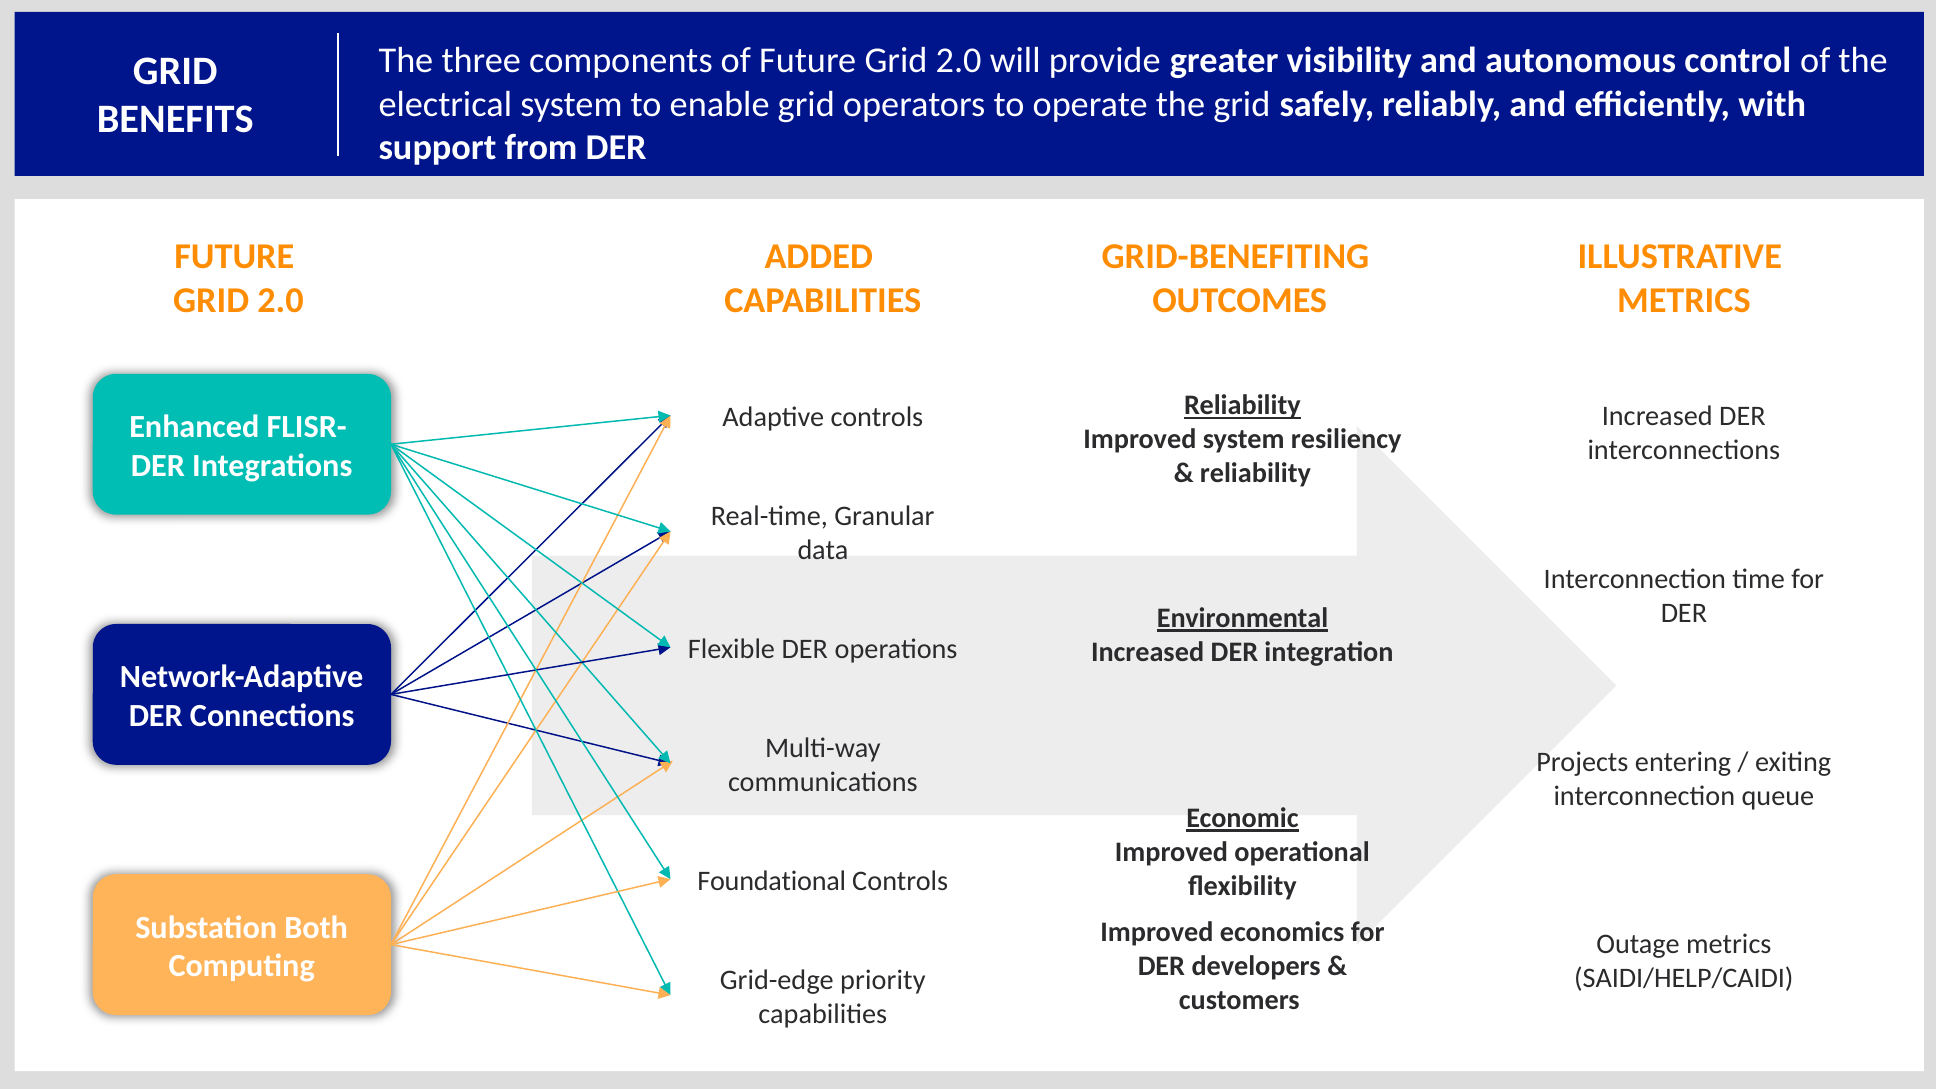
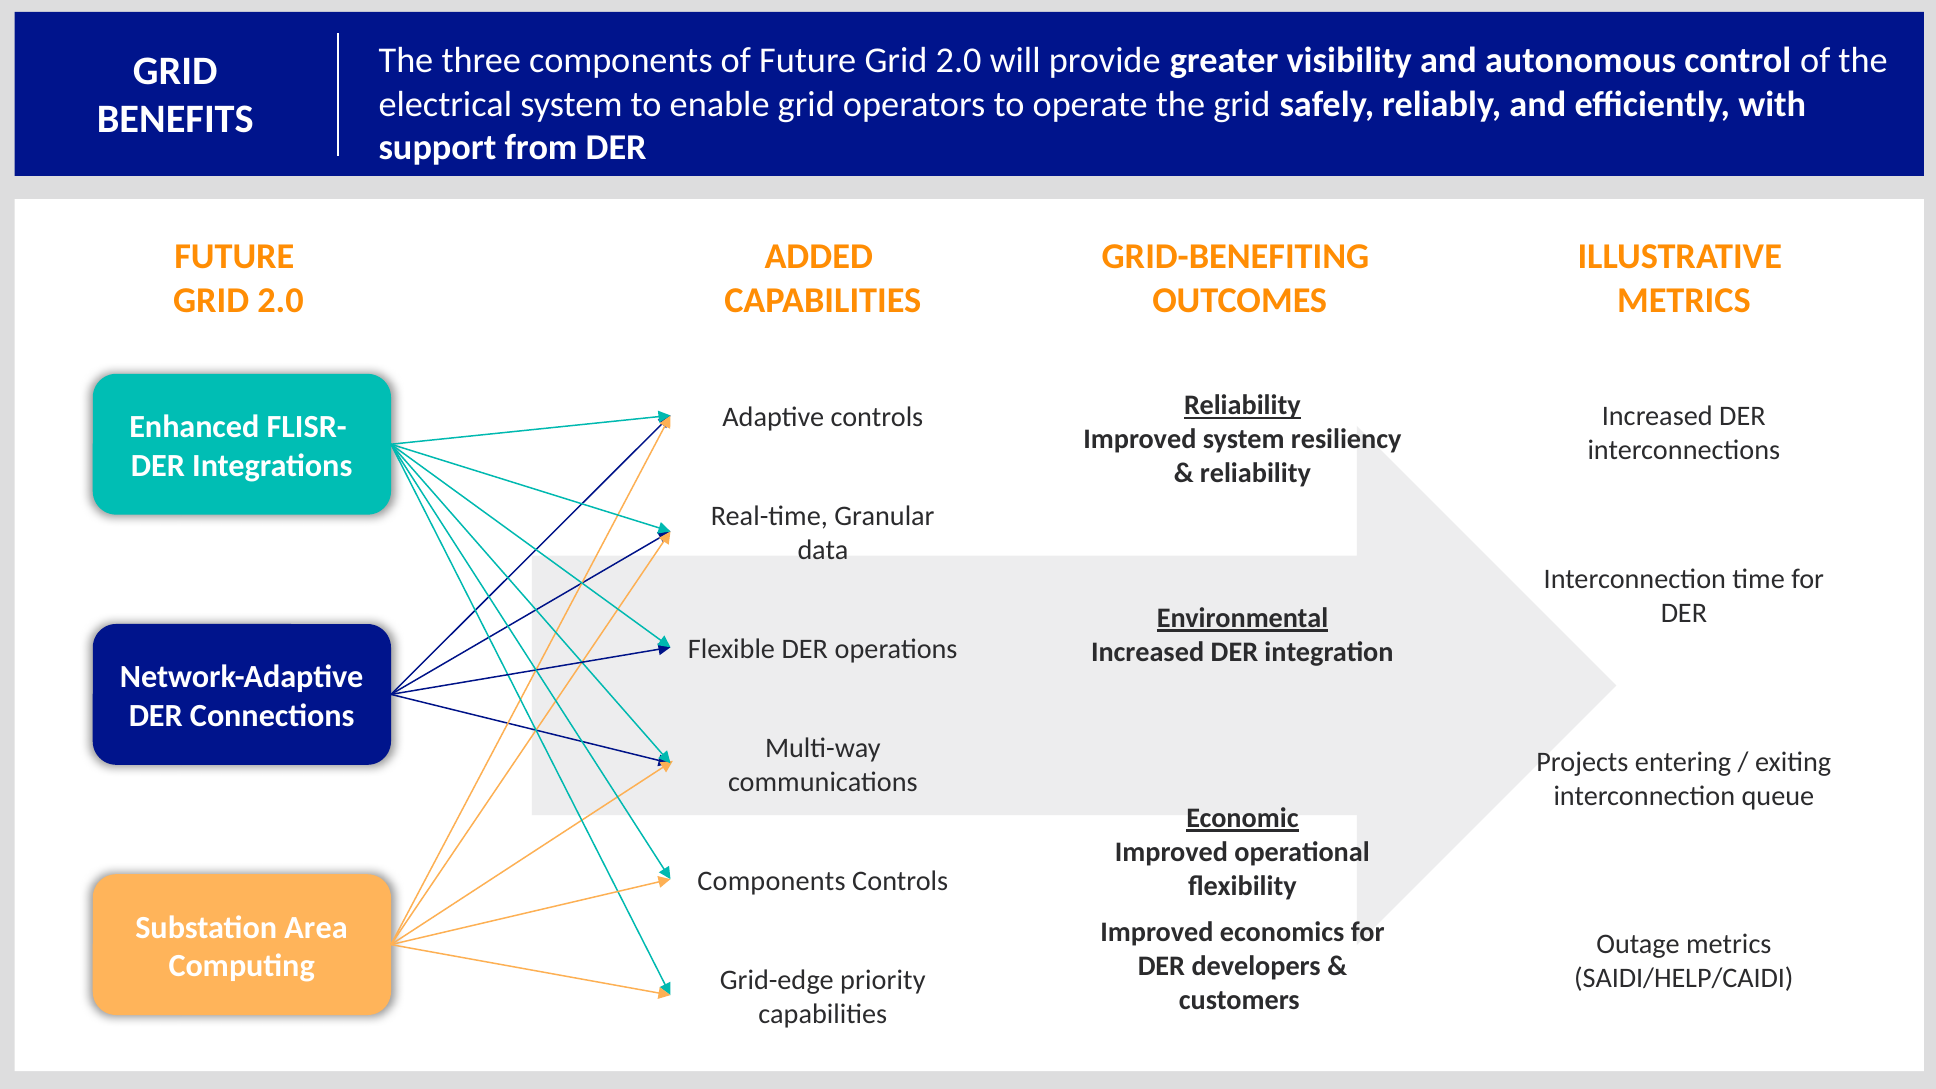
Foundational: Foundational -> Components (772, 881)
Both: Both -> Area (316, 927)
